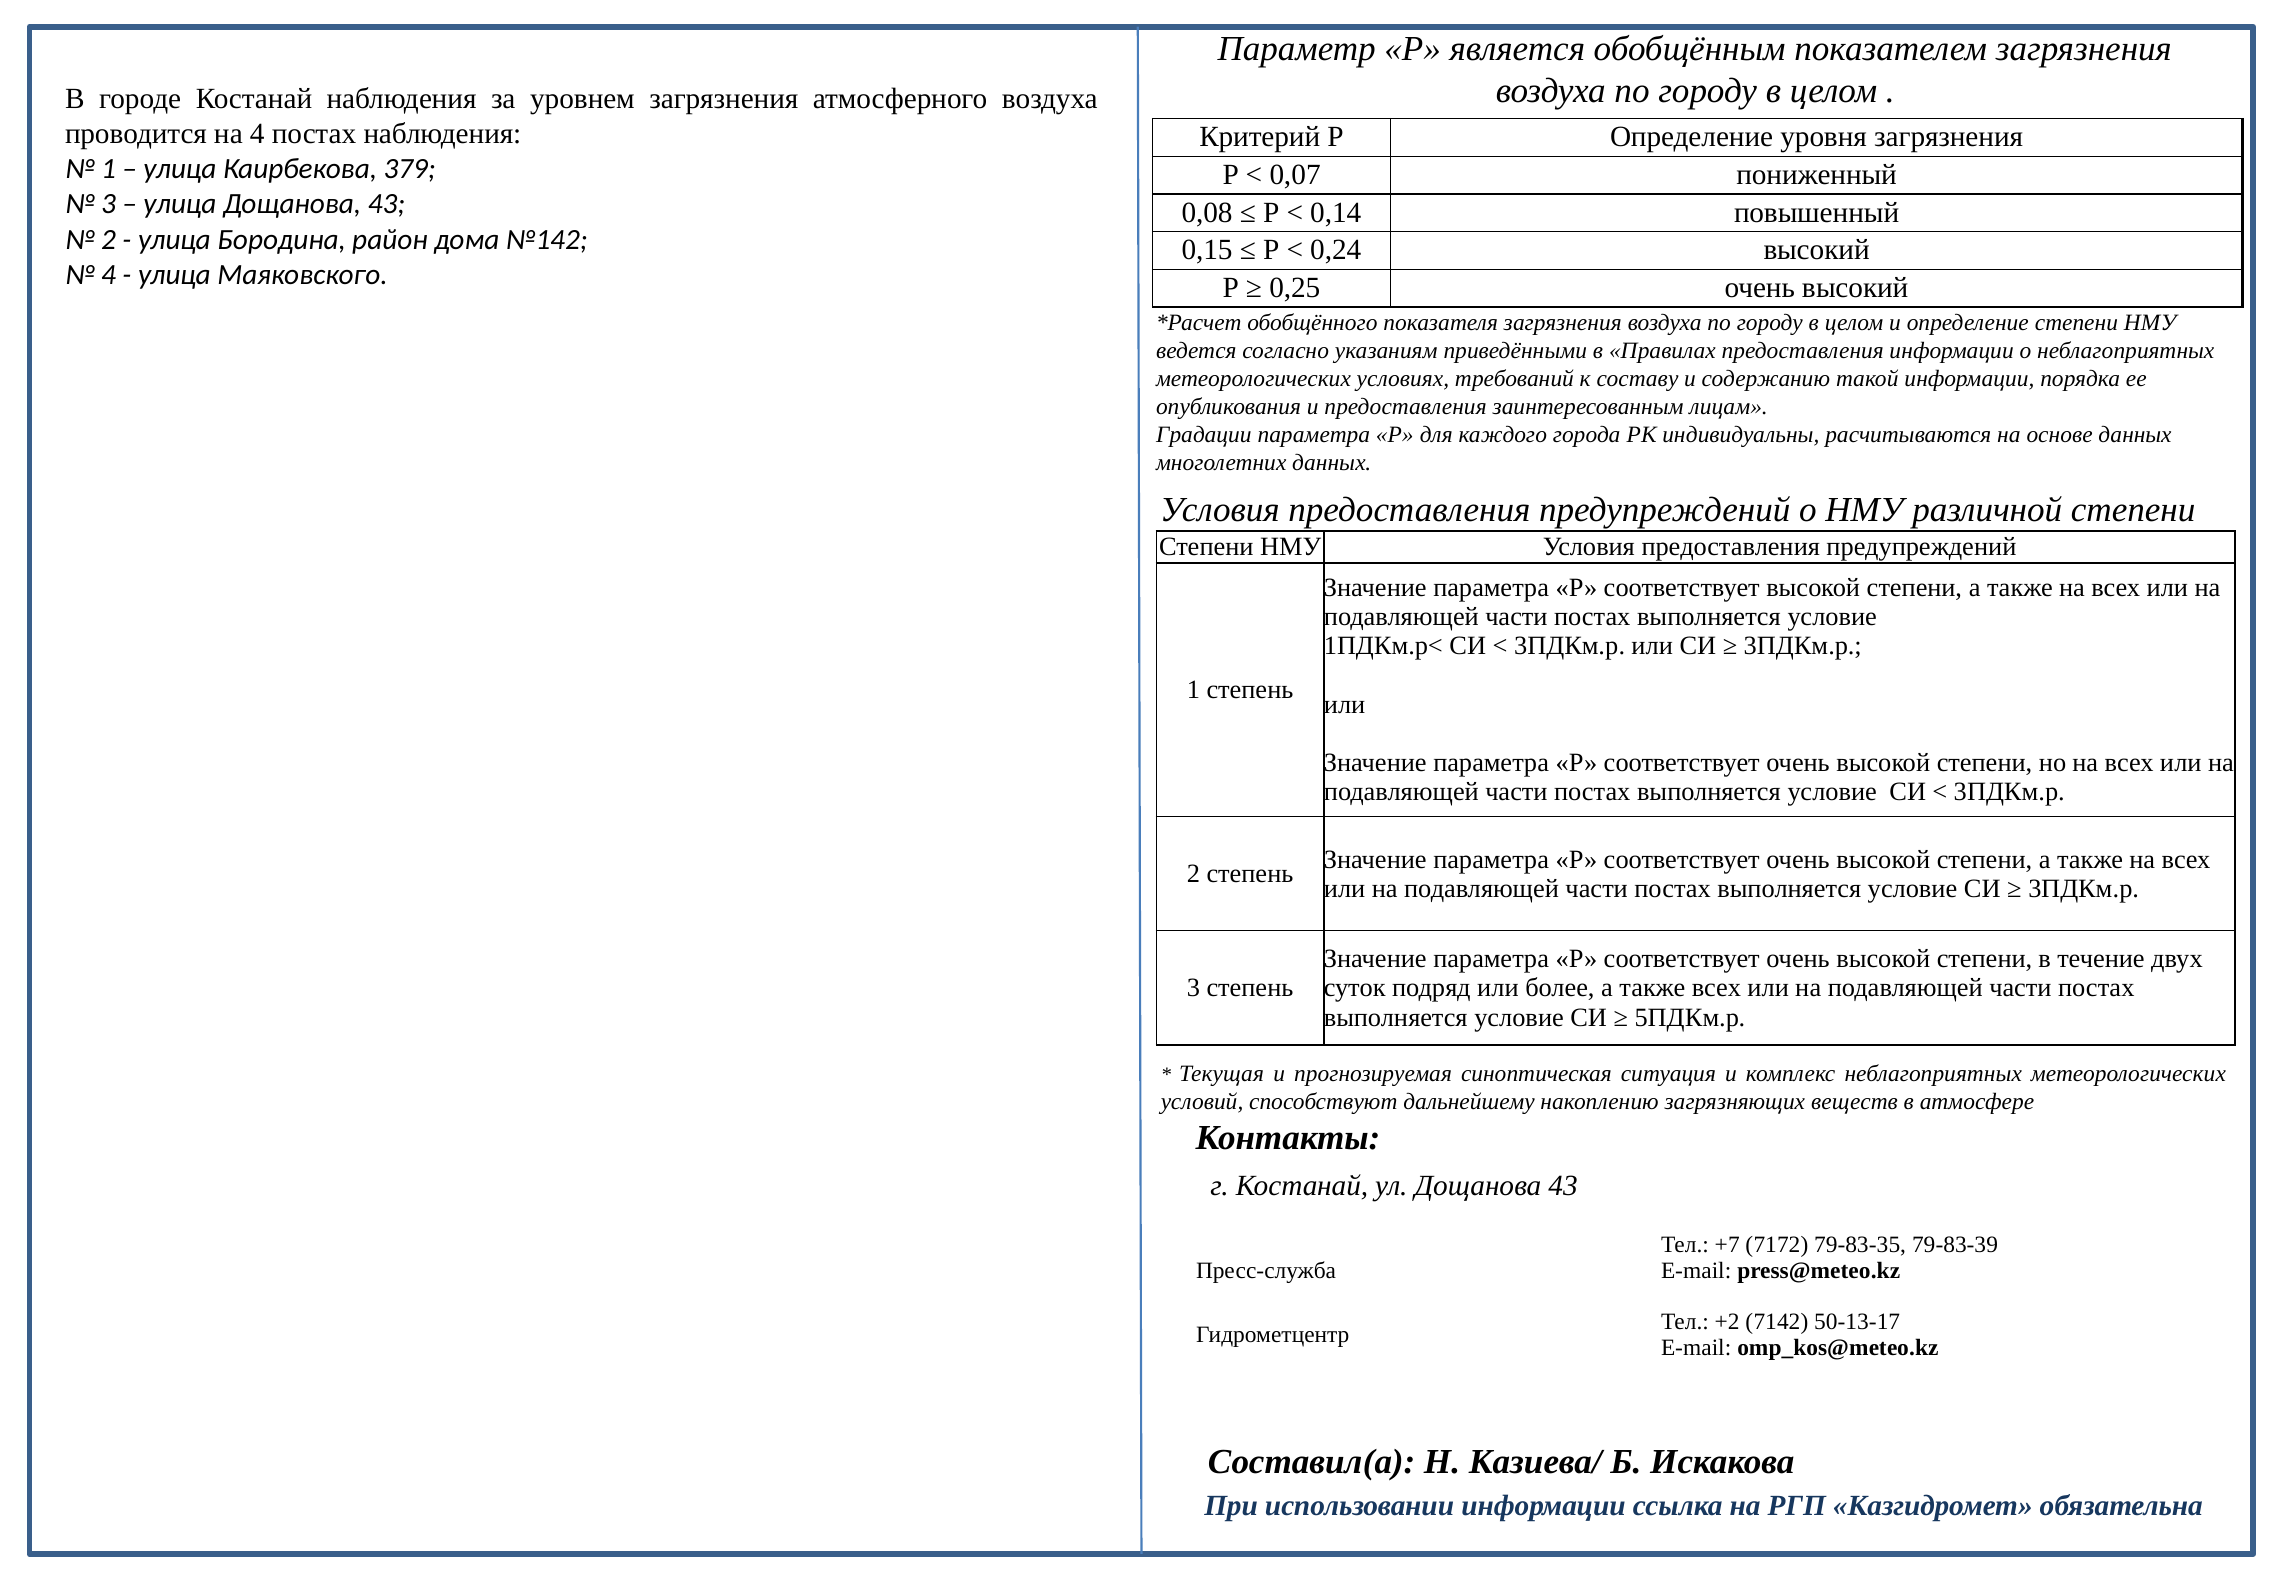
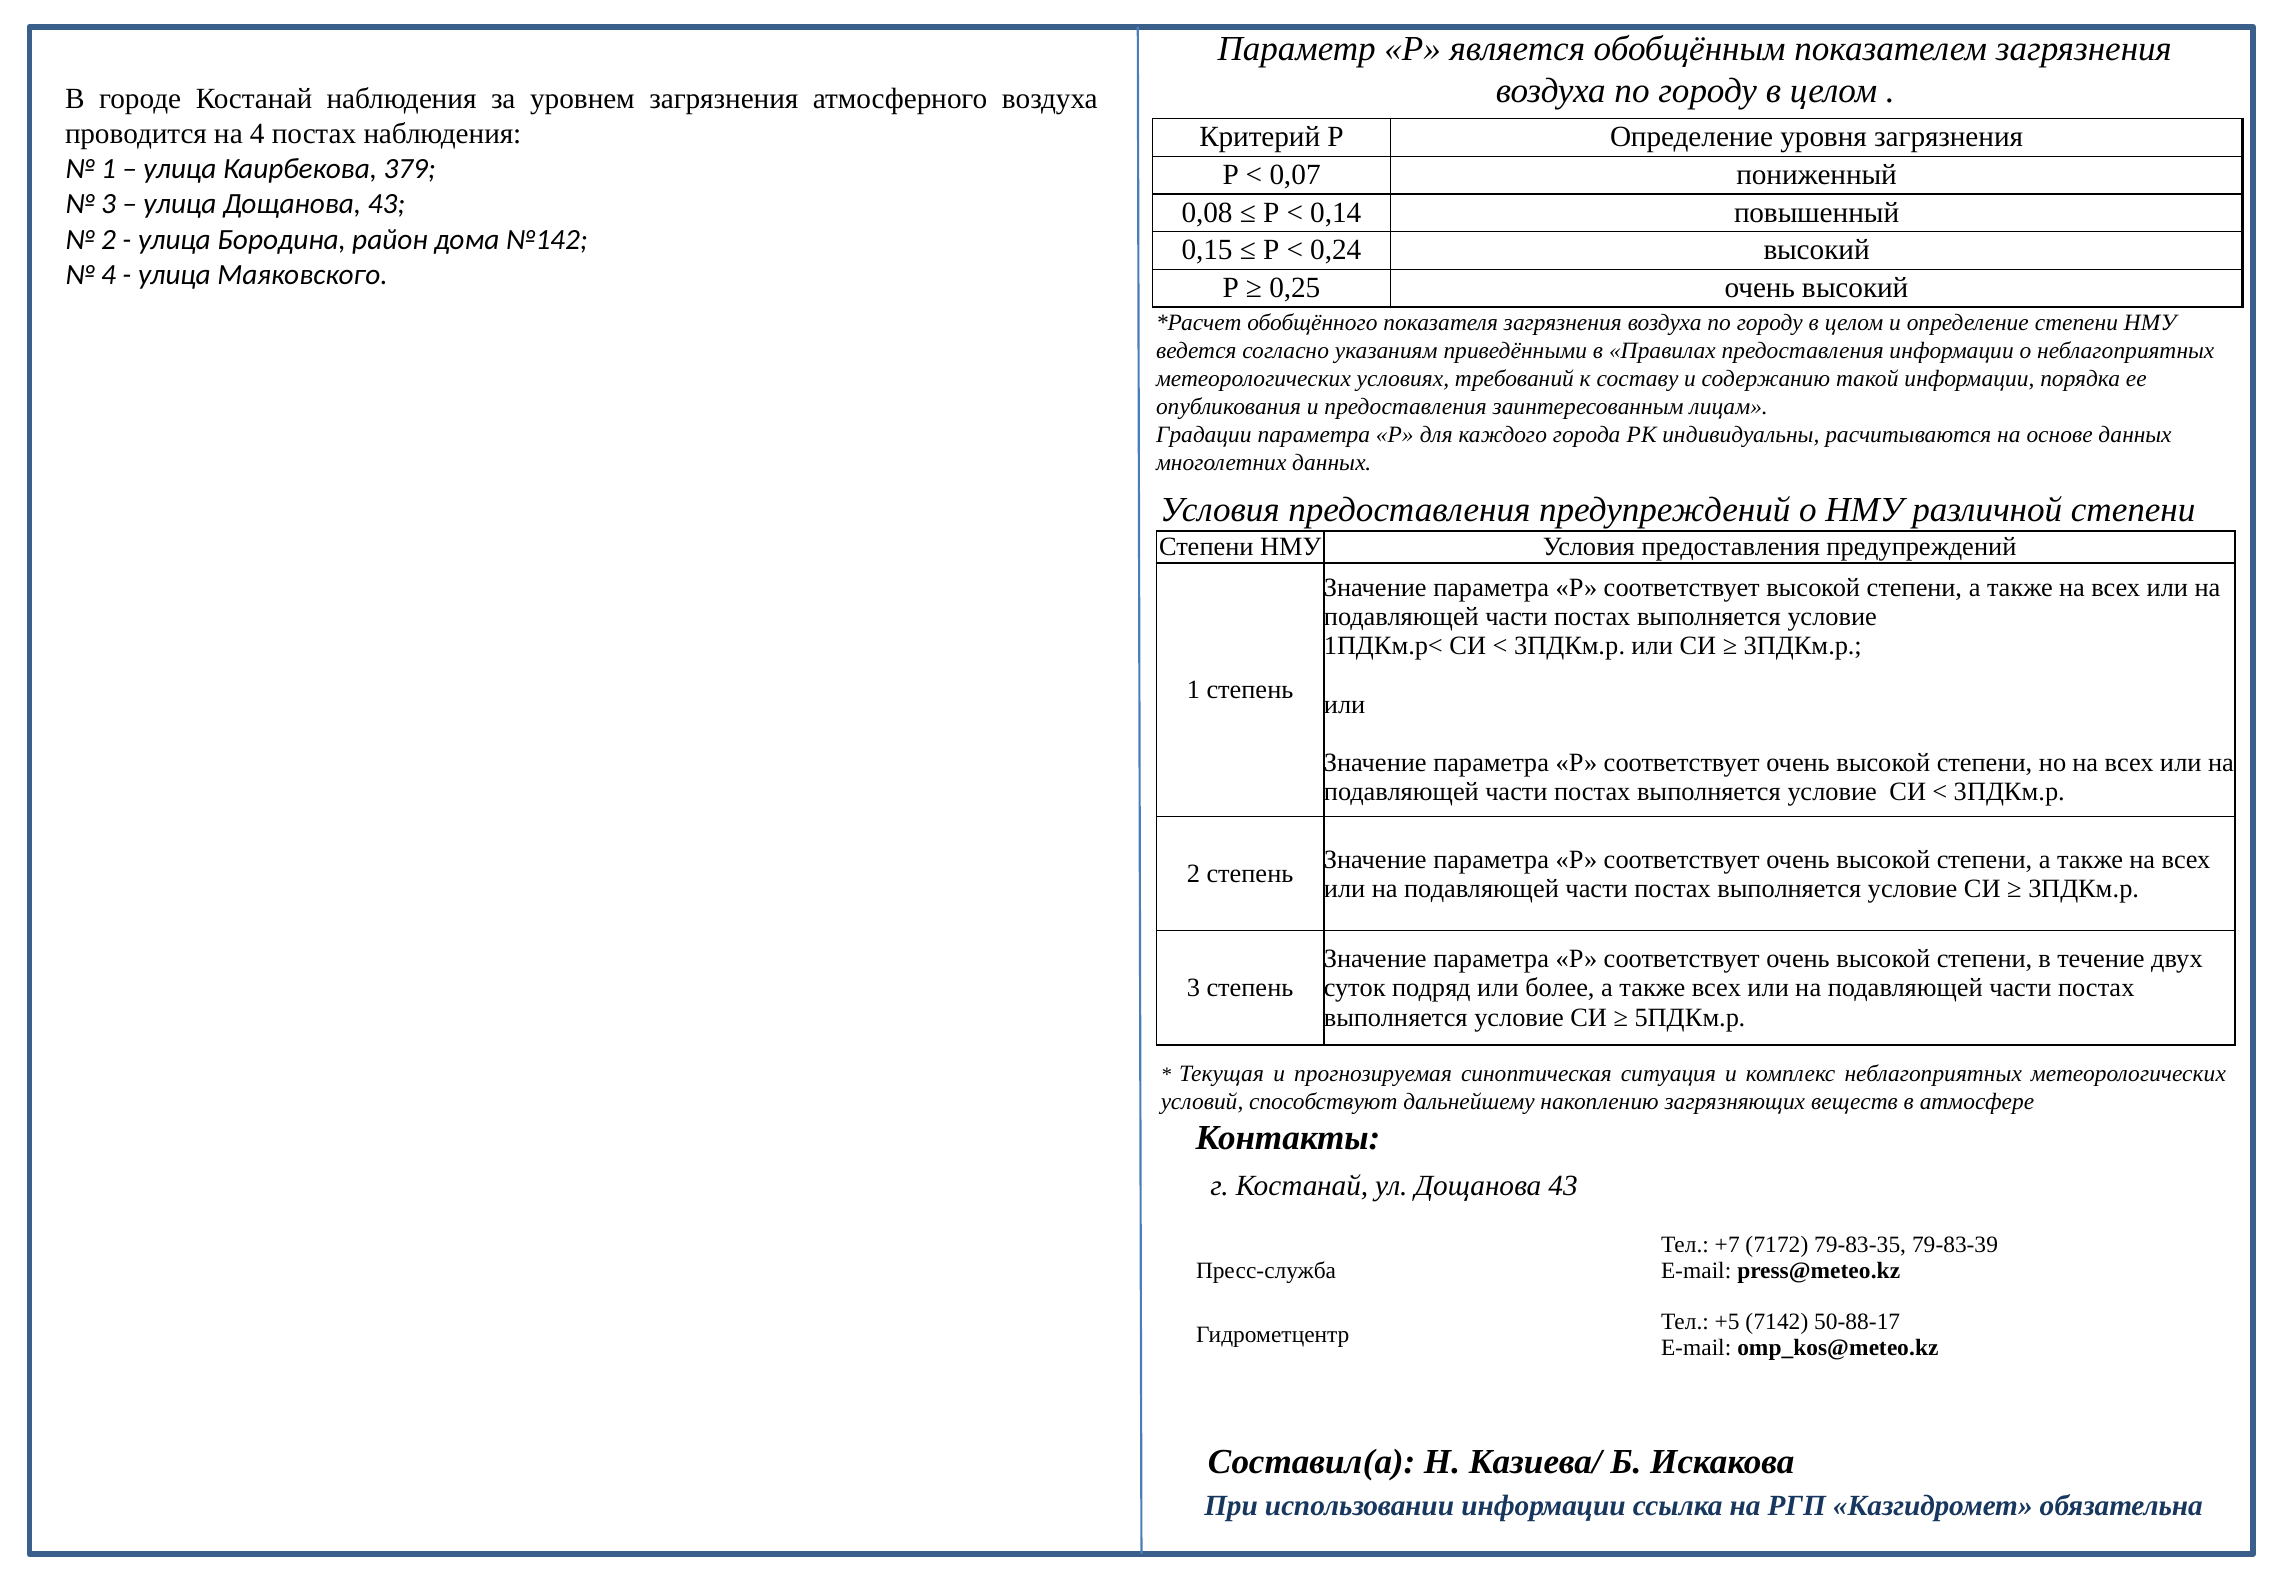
+2: +2 -> +5 (1727, 1322)
50-13-17: 50-13-17 -> 50-88-17 (1857, 1322)
